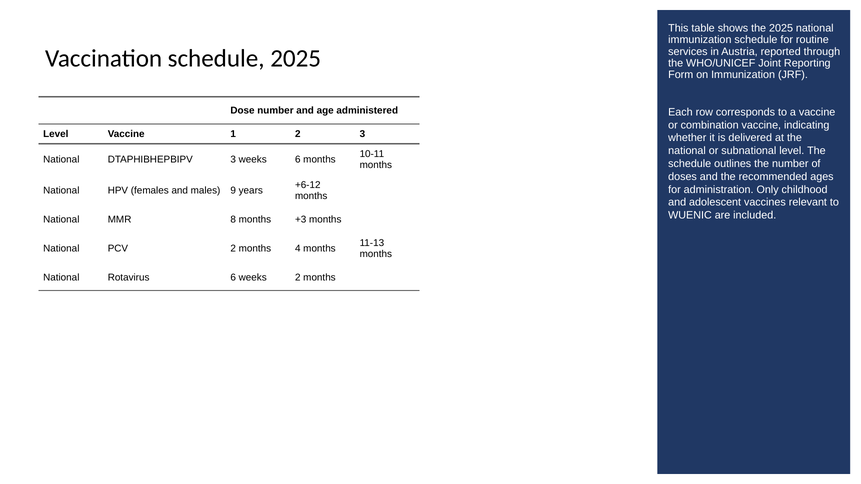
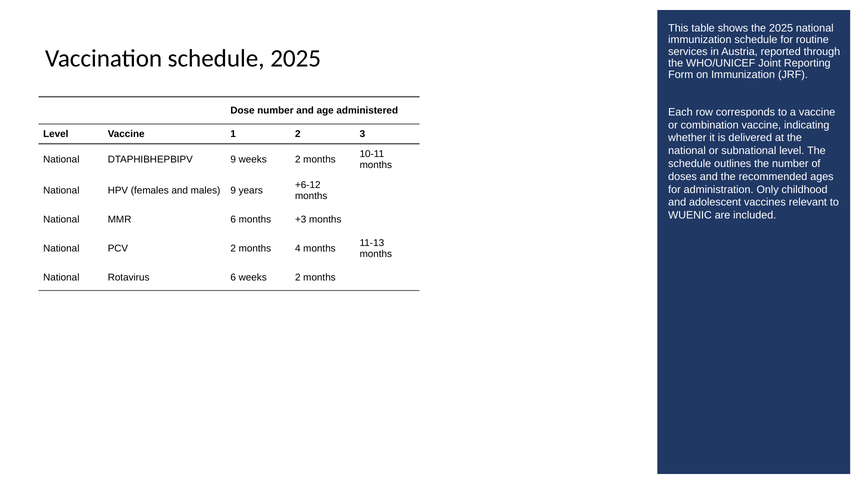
DTAPHIBHEPBIPV 3: 3 -> 9 (233, 160)
6: 6 -> 2 (298, 160)
MMR 8: 8 -> 6 (233, 219)
